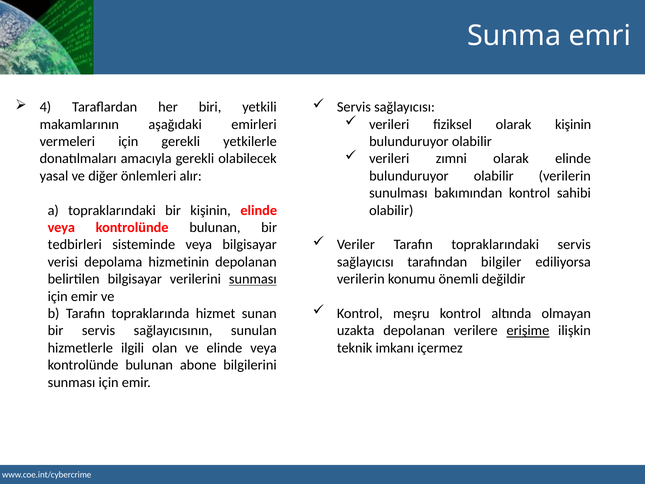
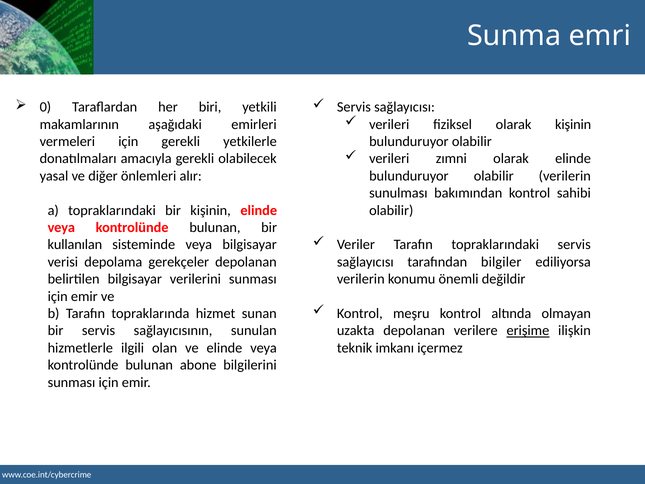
4: 4 -> 0 (45, 107)
tedbirleri: tedbirleri -> kullanılan (75, 245)
hizmetinin: hizmetinin -> gerekçeler (179, 262)
sunması underline: present -> none (253, 279)
